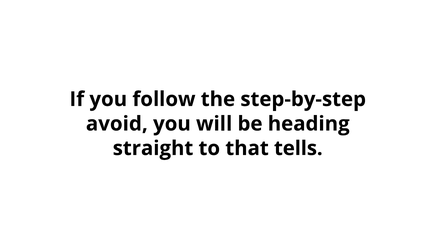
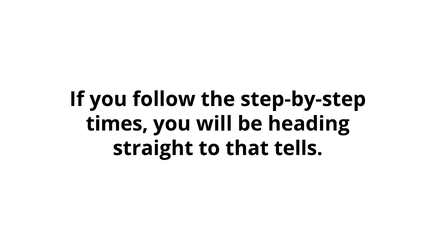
avoid: avoid -> times (117, 124)
